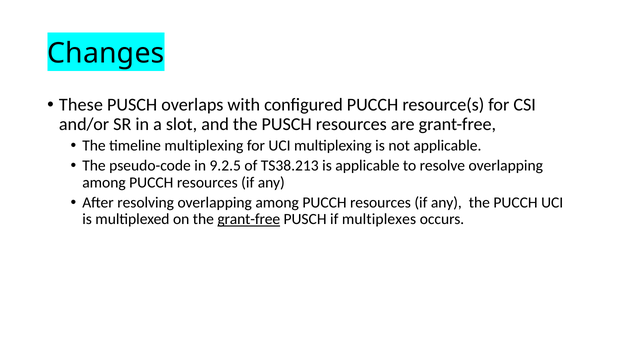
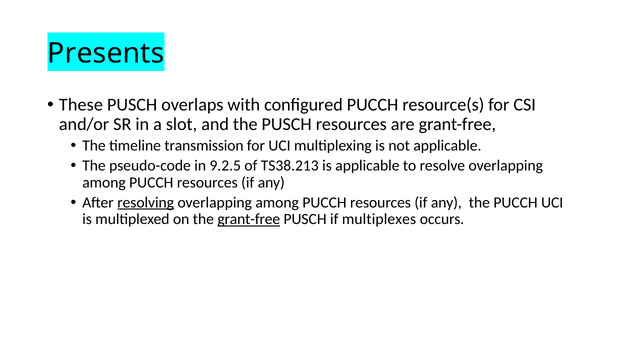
Changes: Changes -> Presents (106, 53)
timeline multiplexing: multiplexing -> transmission (204, 146)
resolving underline: none -> present (146, 203)
